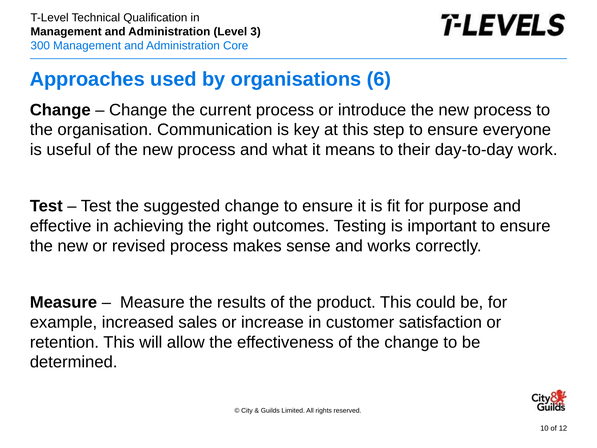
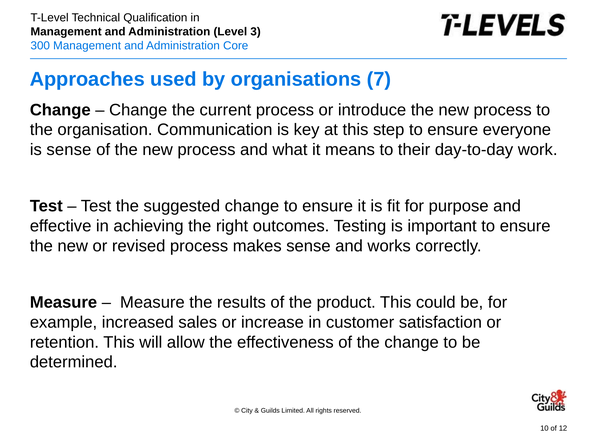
6: 6 -> 7 (379, 79)
is useful: useful -> sense (69, 150)
